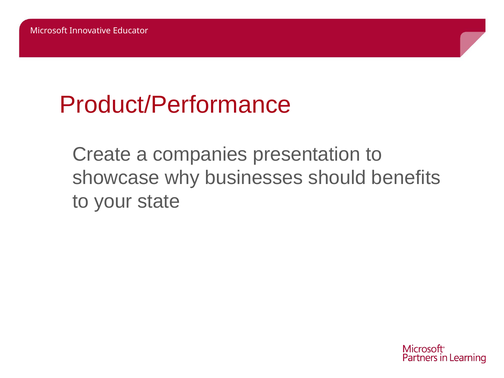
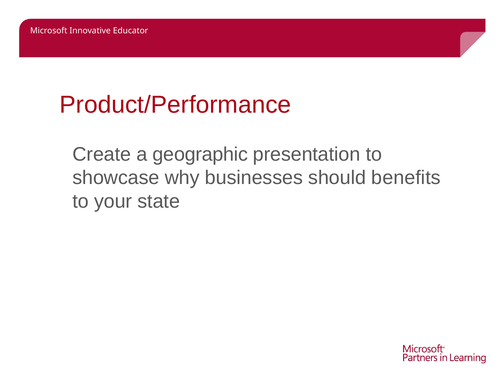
companies: companies -> geographic (200, 154)
